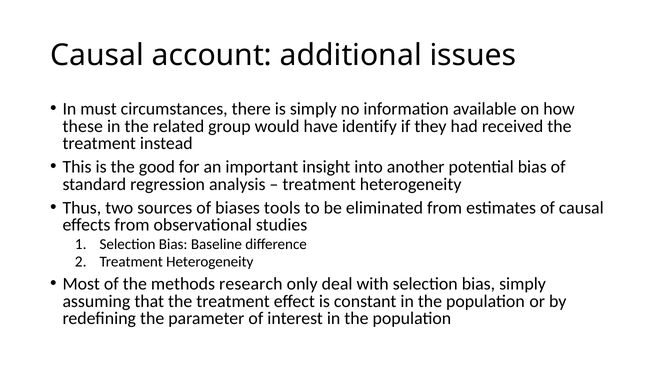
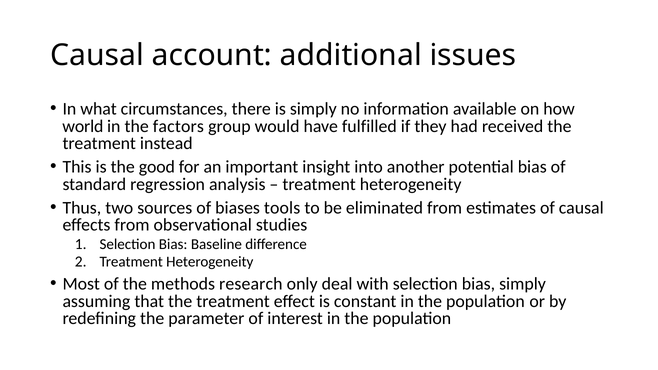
must: must -> what (99, 109)
these: these -> world (83, 126)
related: related -> factors (178, 126)
identify: identify -> fulfilled (369, 126)
